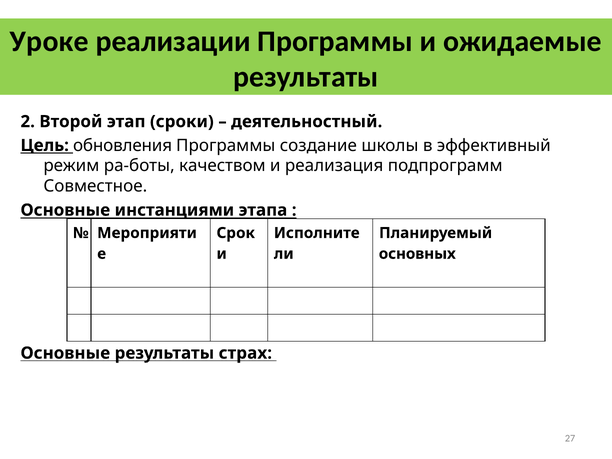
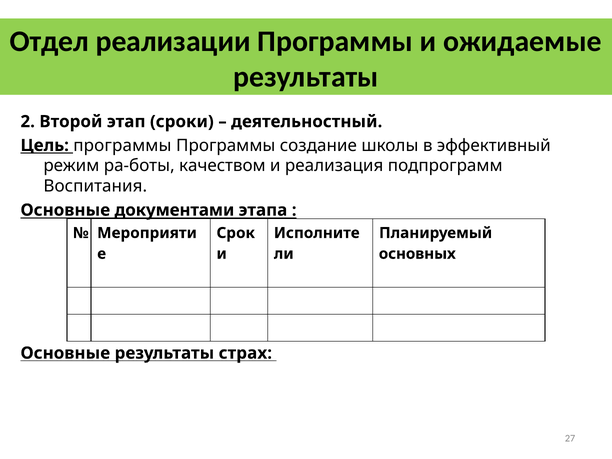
Уроке: Уроке -> Отдел (49, 41)
Цель обновления: обновления -> программы (122, 145)
Совместное: Совместное -> Воспитания (95, 186)
инстанциями: инстанциями -> документами (174, 210)
